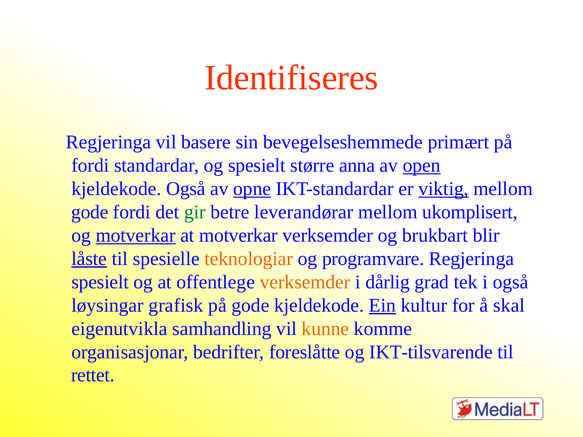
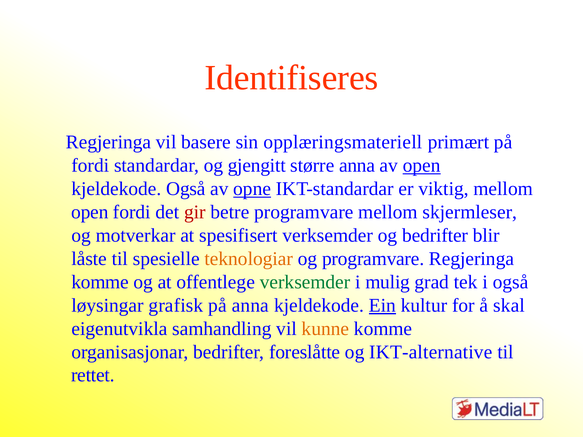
bevegelseshemmede: bevegelseshemmede -> opplæringsmateriell (343, 142)
og spesielt: spesielt -> gjengitt (257, 166)
viktig underline: present -> none (444, 189)
gode: gode -> open (90, 212)
gir colour: green -> red (195, 212)
betre leverandørar: leverandørar -> programvare (304, 212)
ukomplisert: ukomplisert -> skjermleser (470, 212)
motverkar underline: present -> none (136, 236)
at motverkar: motverkar -> spesifisert (238, 236)
og brukbart: brukbart -> bedrifter (435, 236)
låste underline: present -> none (89, 259)
spesielt: spesielt -> komme (100, 282)
verksemder colour: orange -> green (305, 282)
dårlig: dårlig -> mulig (388, 282)
på gode: gode -> anna (250, 305)
IKT-tilsvarende: IKT-tilsvarende -> IKT-alternative (431, 352)
